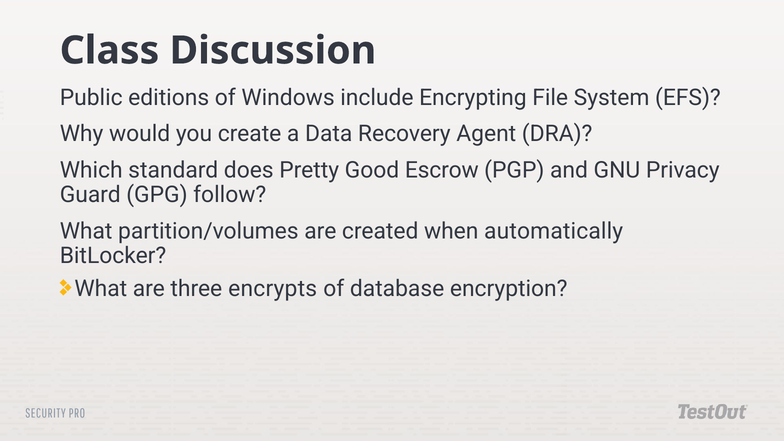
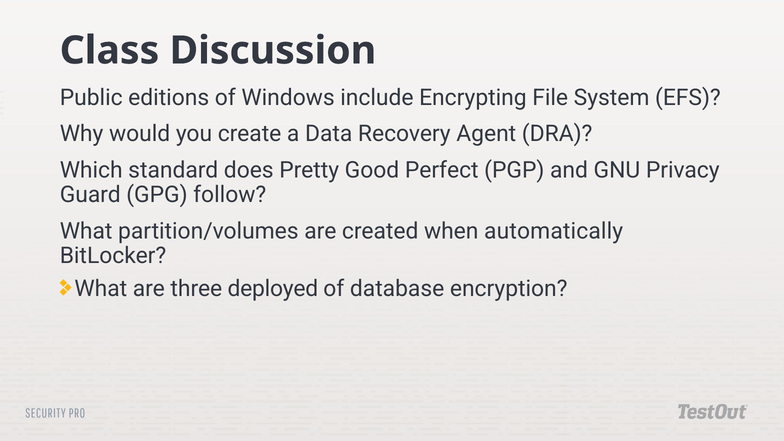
Escrow: Escrow -> Perfect (442, 170)
encrypts: encrypts -> deployed (273, 289)
